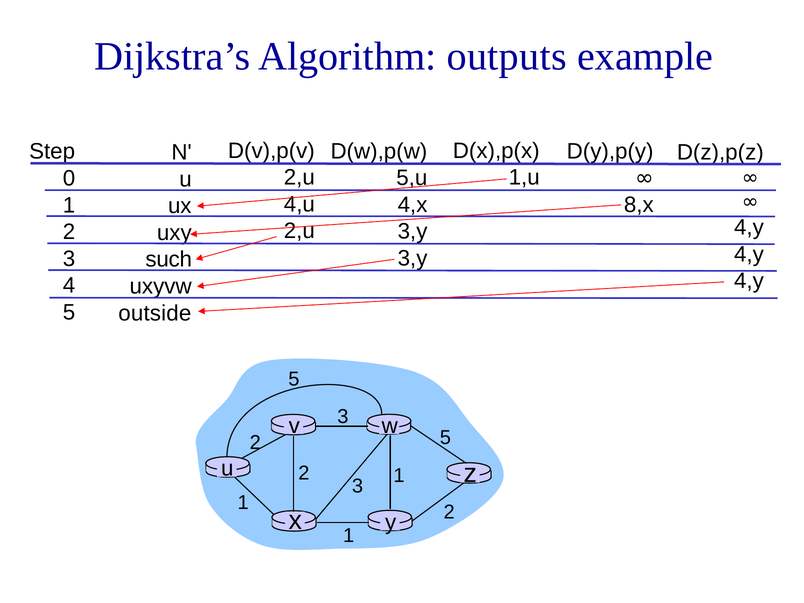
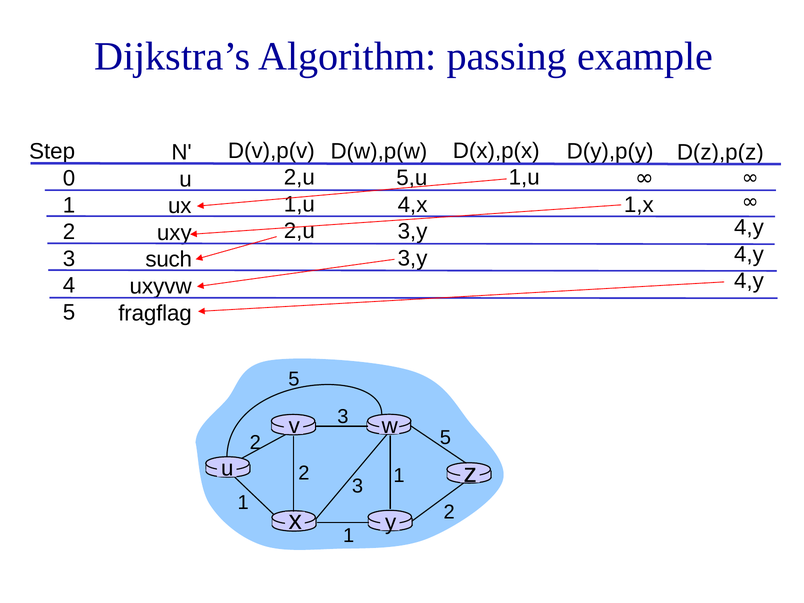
outputs: outputs -> passing (507, 57)
4,u: 4,u -> 1,u (299, 204)
8,x: 8,x -> 1,x (639, 205)
outside: outside -> fragflag (155, 313)
